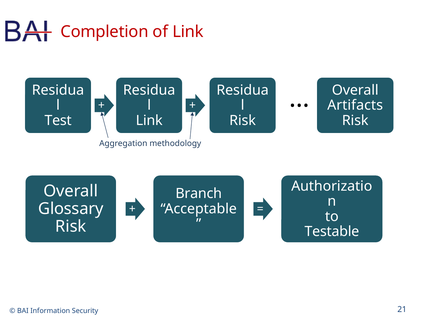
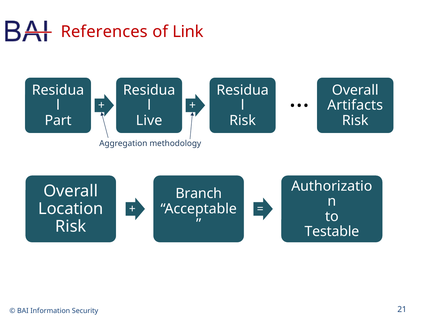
Completion: Completion -> References (104, 32)
Test: Test -> Part (58, 121)
Link: Link -> Live (149, 121)
Glossary: Glossary -> Location (71, 209)
